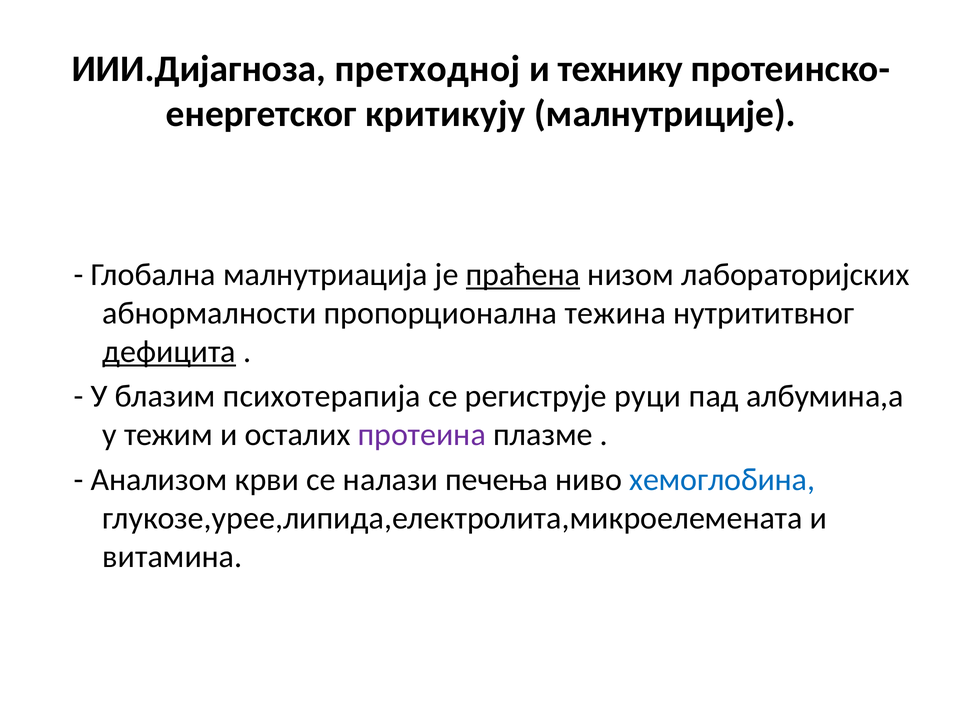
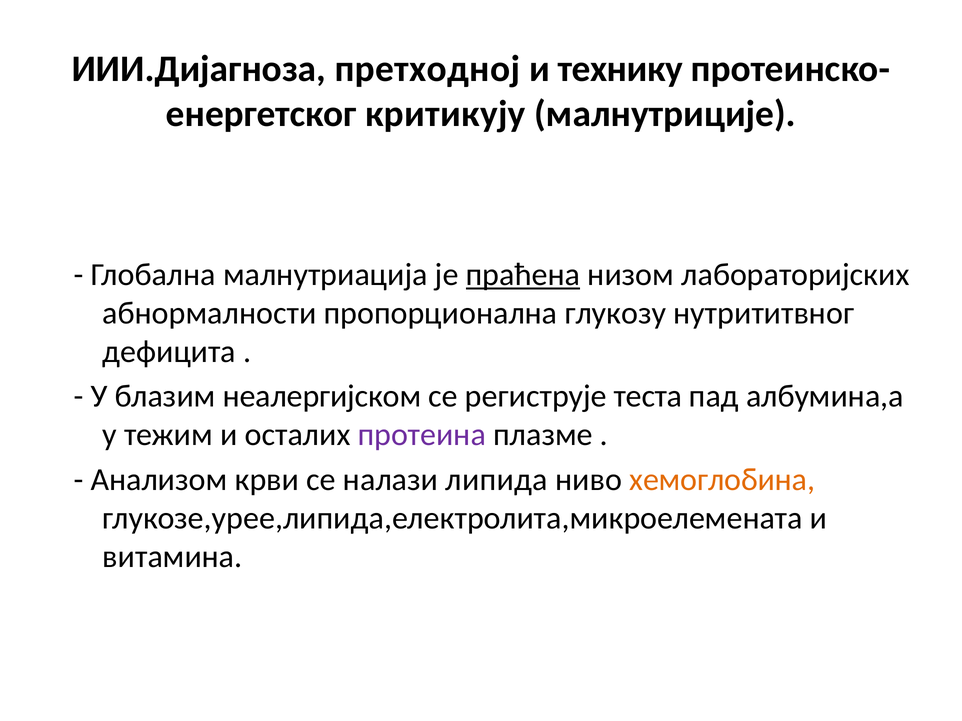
тежина: тежина -> глукозу (615, 313)
дефицита underline: present -> none (169, 352)
психотерапија: психотерапија -> неалергијском (322, 397)
руци: руци -> теста (648, 397)
печења: печења -> липида (497, 480)
хемоглобина colour: blue -> orange (722, 480)
